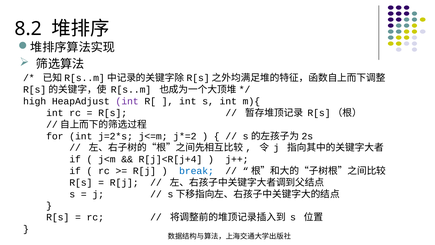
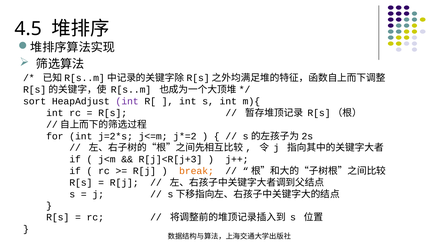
8.2: 8.2 -> 4.5 (28, 29)
high: high -> sort (35, 101)
R[j]<R[j+4: R[j]<R[j+4 -> R[j]<R[j+3 (170, 159)
break colour: blue -> orange (196, 171)
